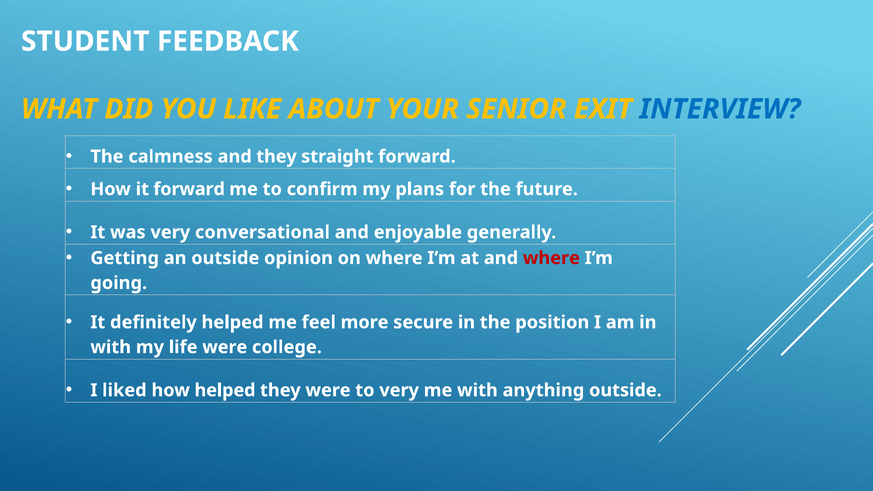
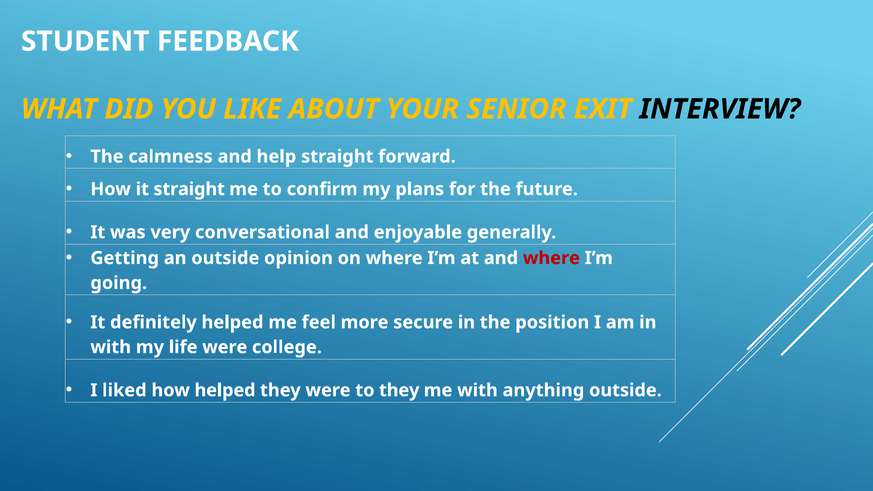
INTERVIEW colour: blue -> black (720, 109)
and they: they -> help (276, 157)
it forward: forward -> straight (189, 189)
to very: very -> they (399, 390)
